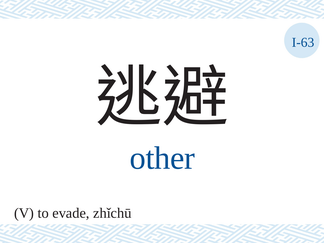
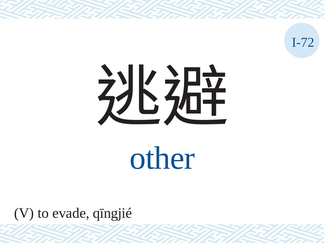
I-63: I-63 -> I-72 (303, 42)
zhǐchū: zhǐchū -> qīngjié (112, 213)
